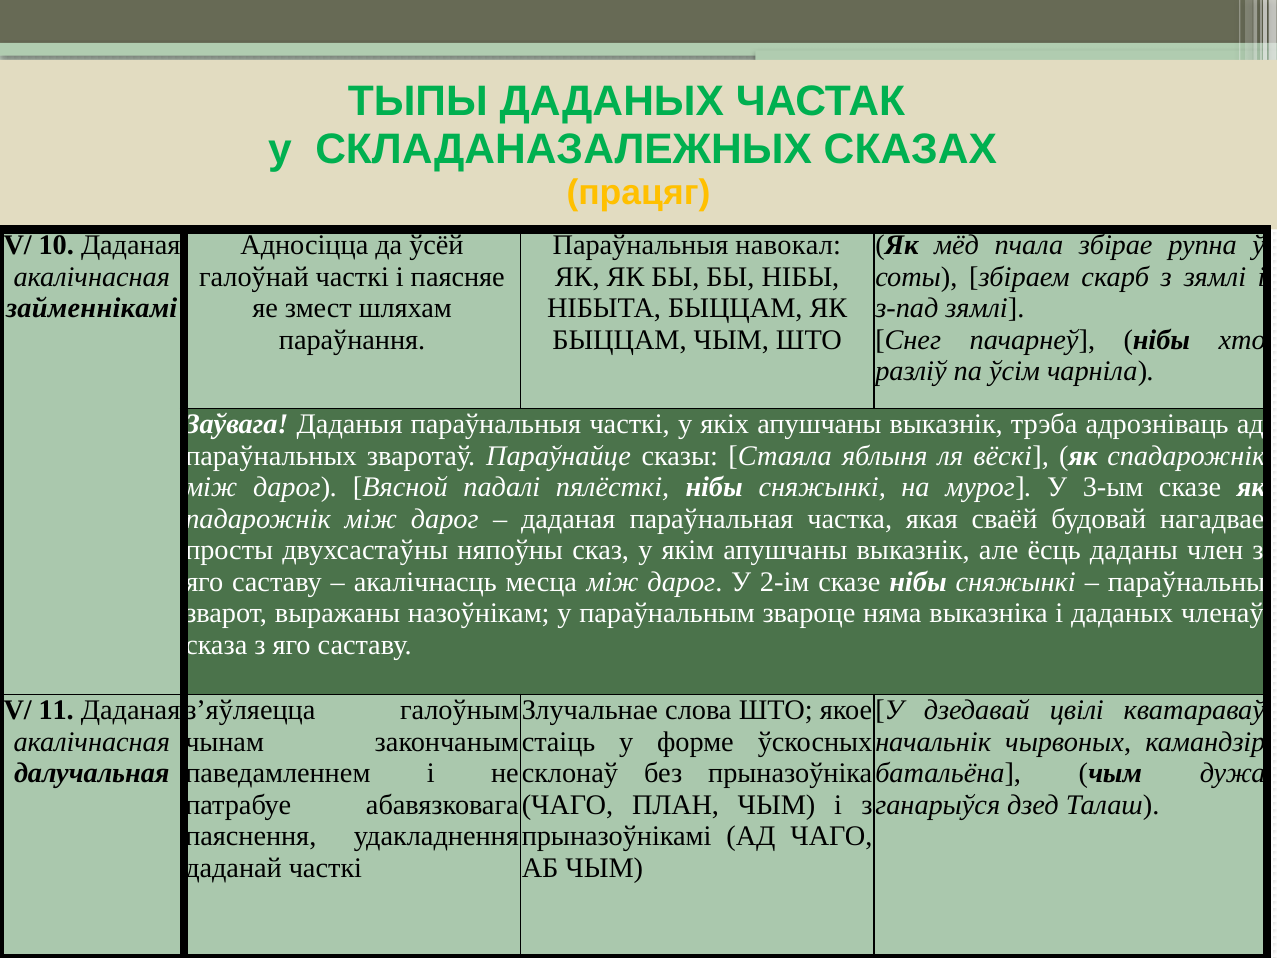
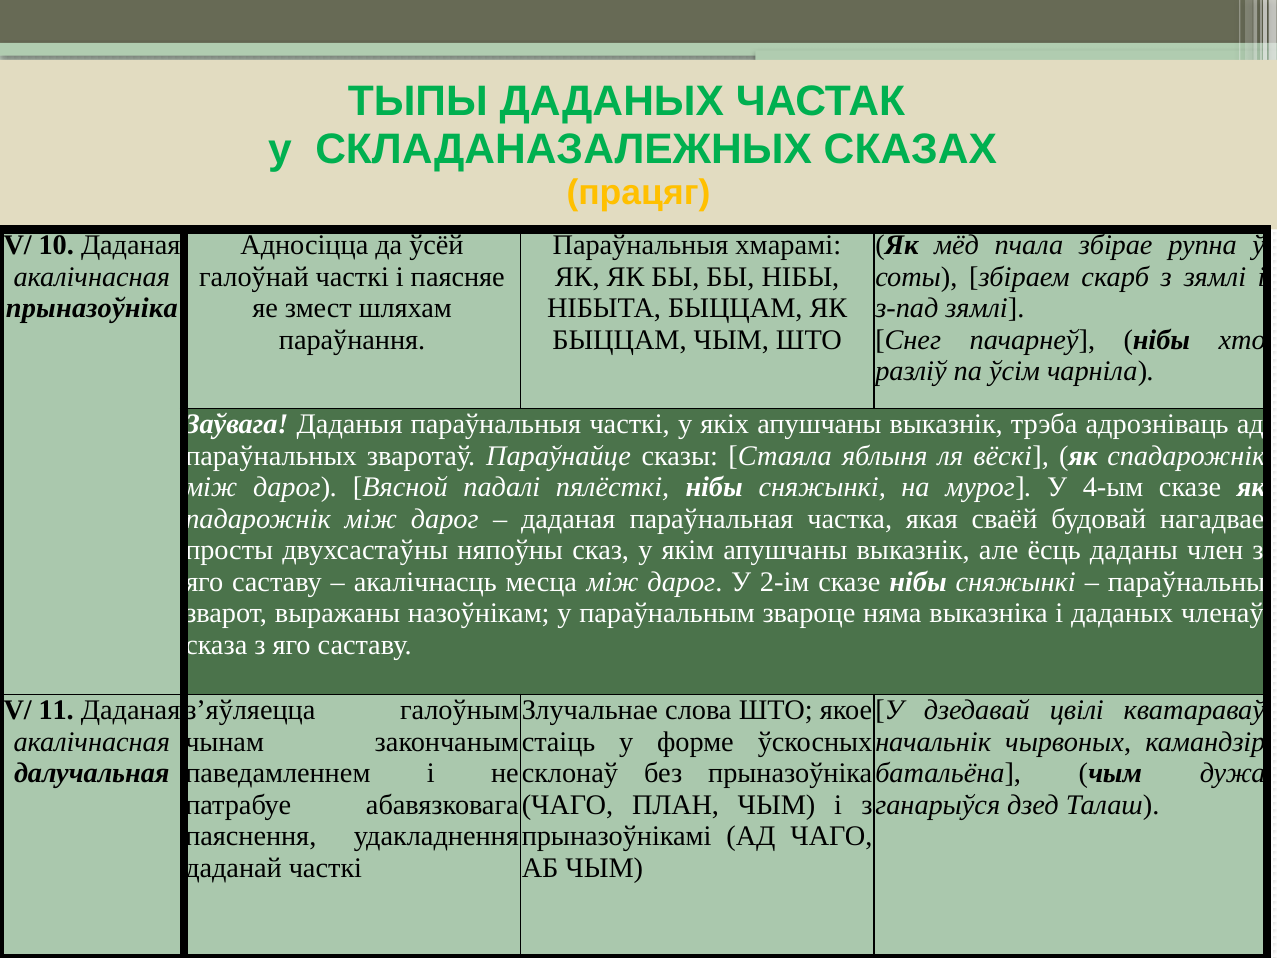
навокал: навокал -> хмарамі (788, 245)
займеннікамі: займеннікамі -> прыназоўніка (92, 308)
3-ым: 3-ым -> 4-ым (1113, 487)
